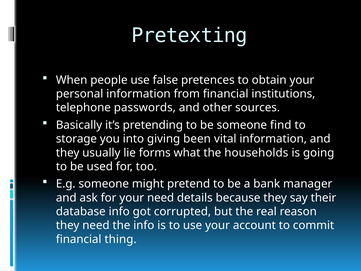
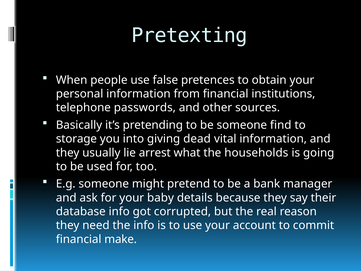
been: been -> dead (197, 139)
forms: forms -> arrest (155, 153)
your need: need -> baby (161, 198)
thing: thing -> make (121, 239)
